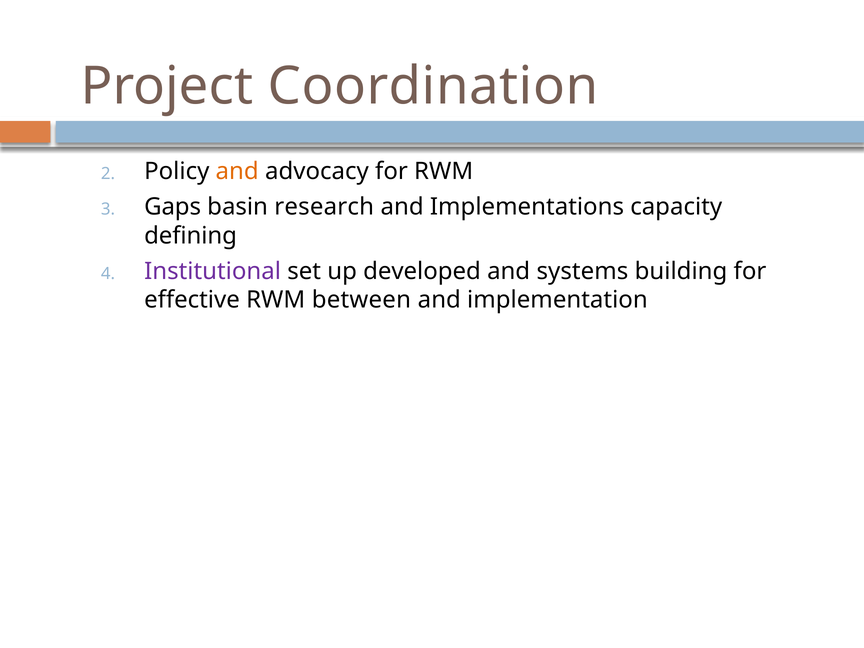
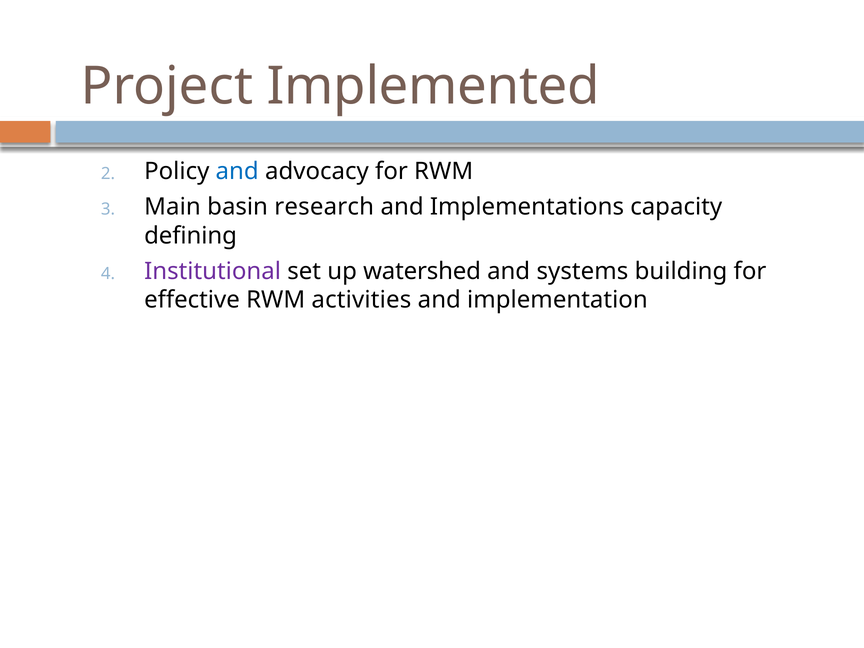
Coordination: Coordination -> Implemented (433, 86)
and colour: orange -> blue (237, 172)
Gaps: Gaps -> Main (172, 207)
developed: developed -> watershed (422, 271)
between: between -> activities (361, 300)
